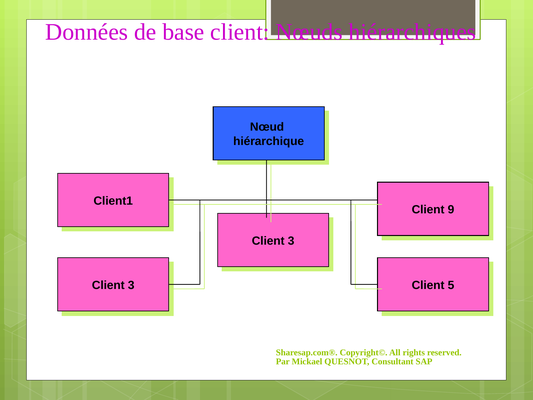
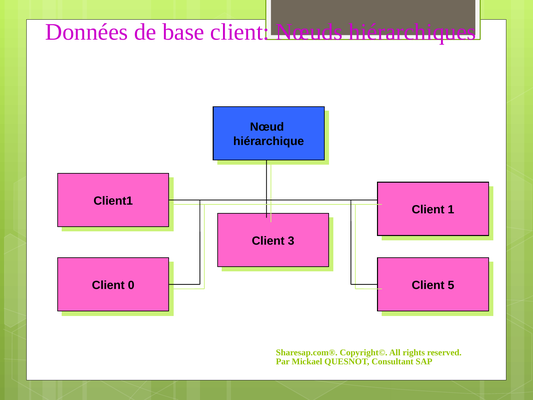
9: 9 -> 1 (451, 210)
3: 3 -> 0 (131, 285)
